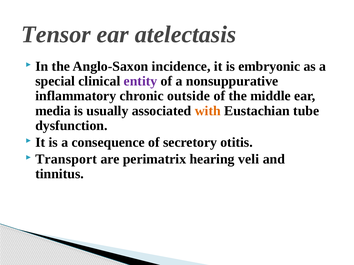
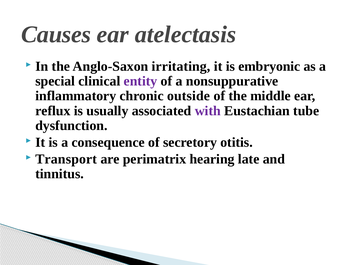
Tensor: Tensor -> Causes (56, 34)
incidence: incidence -> irritating (181, 66)
media: media -> reflux (53, 111)
with colour: orange -> purple (208, 111)
veli: veli -> late (249, 159)
